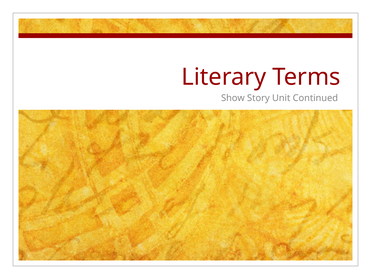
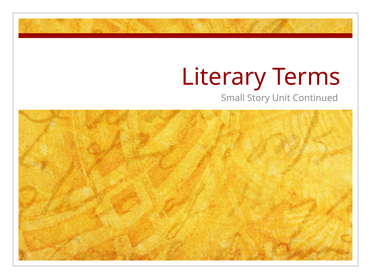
Show: Show -> Small (233, 98)
